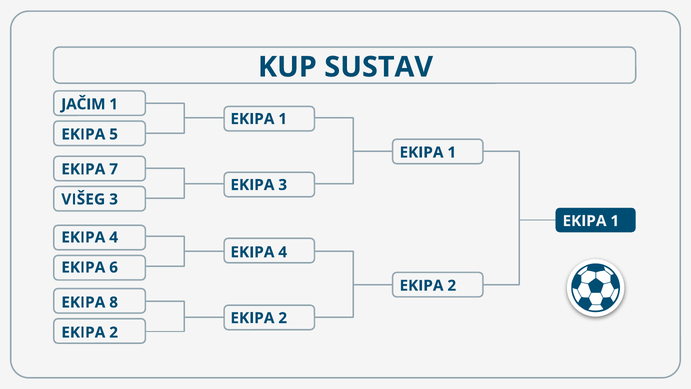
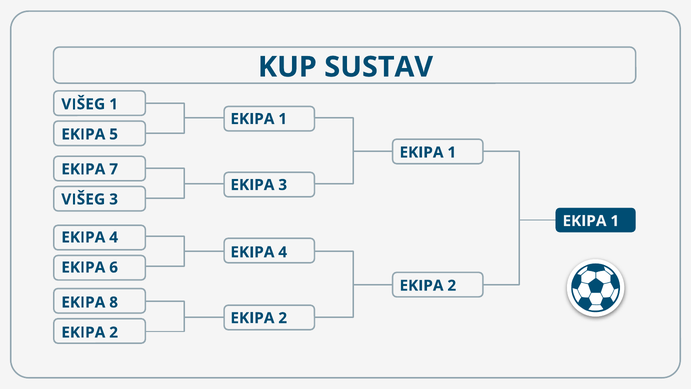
JAČIM: JAČIM -> VIŠEG (83, 104)
